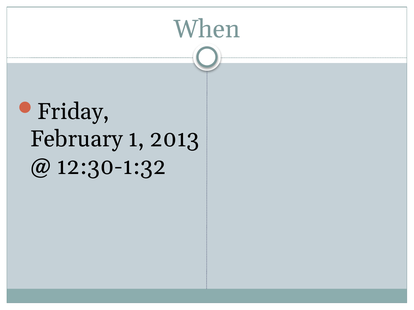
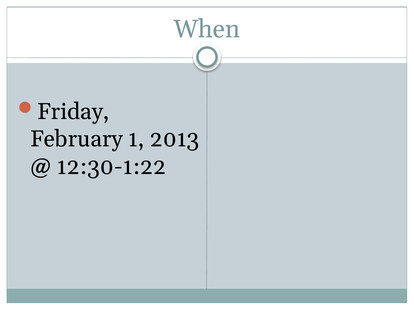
12:30-1:32: 12:30-1:32 -> 12:30-1:22 (111, 167)
